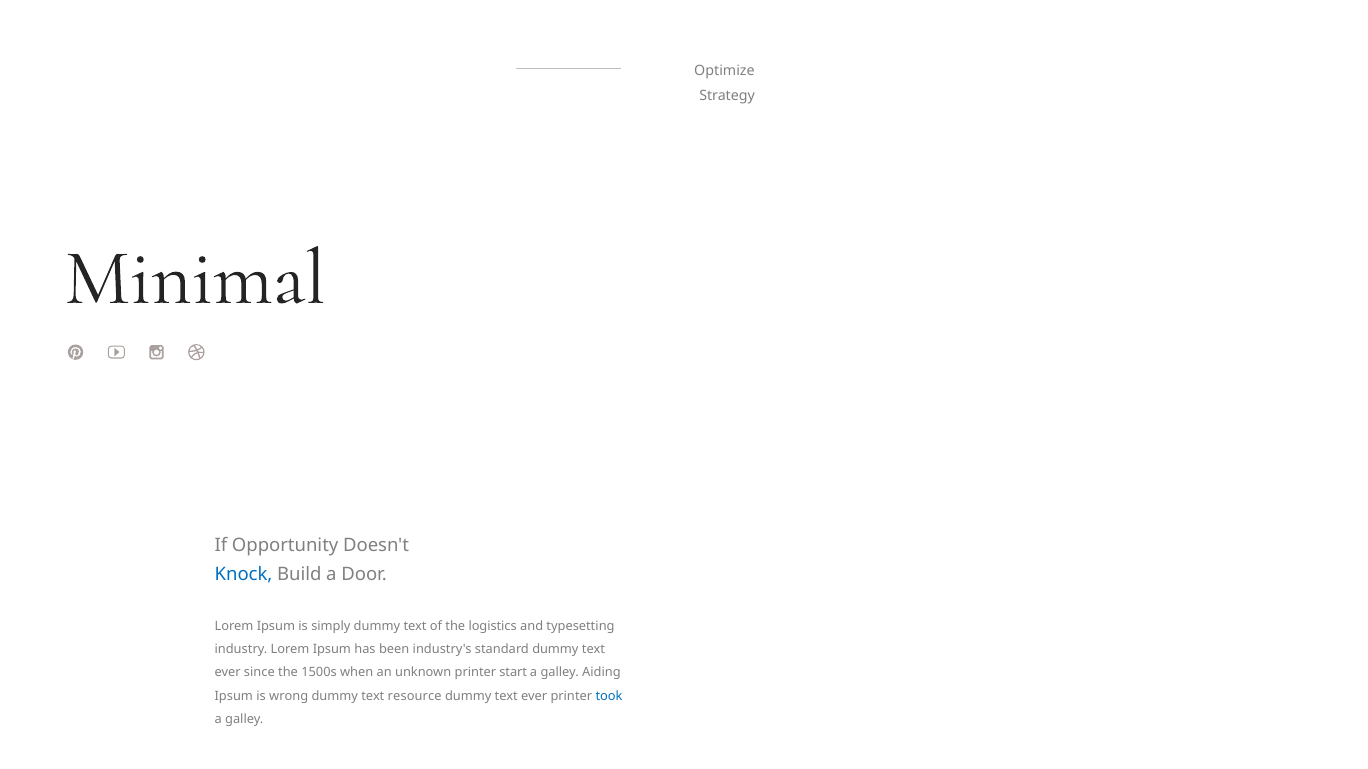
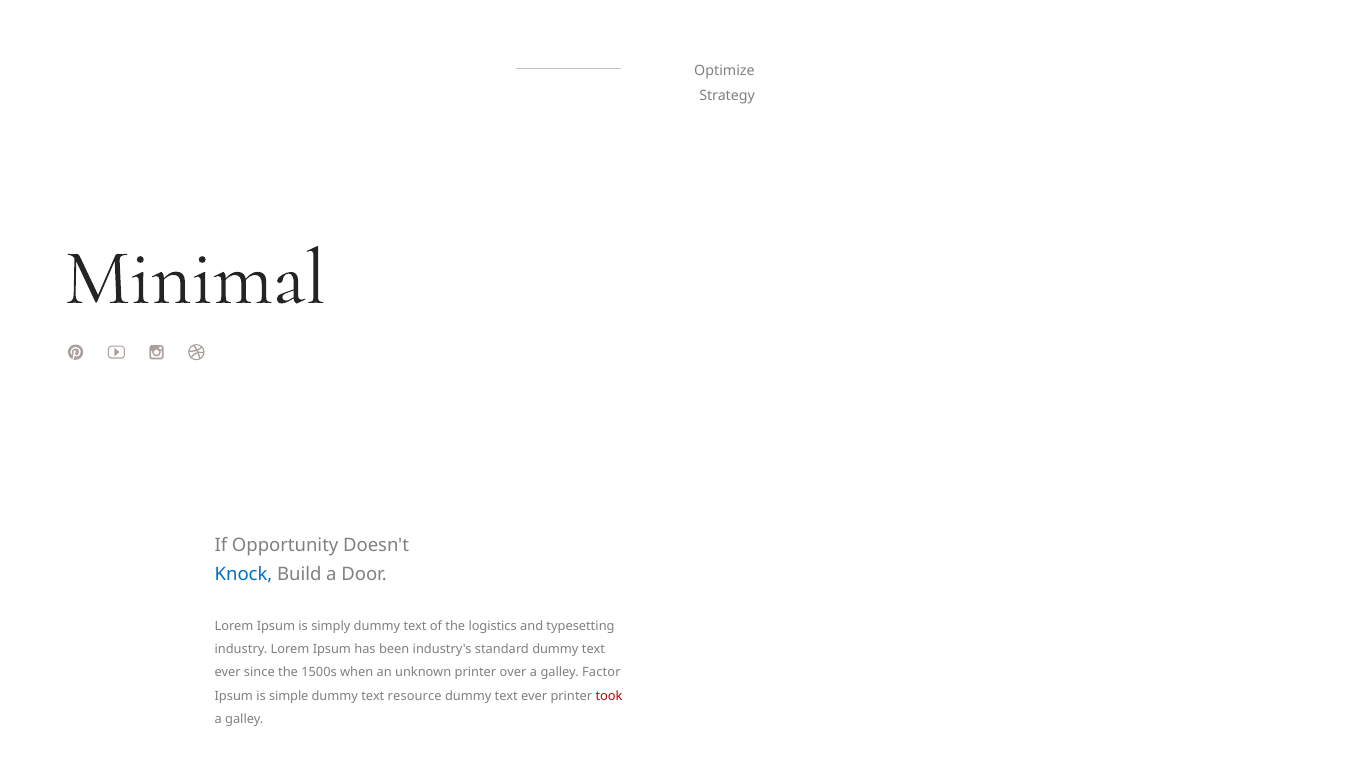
start: start -> over (513, 673)
Aiding: Aiding -> Factor (601, 673)
wrong: wrong -> simple (289, 696)
took colour: blue -> red (609, 696)
